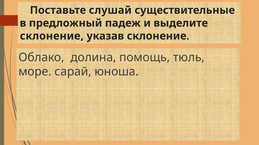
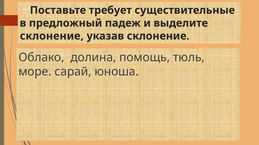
слушай: слушай -> требует (110, 10)
